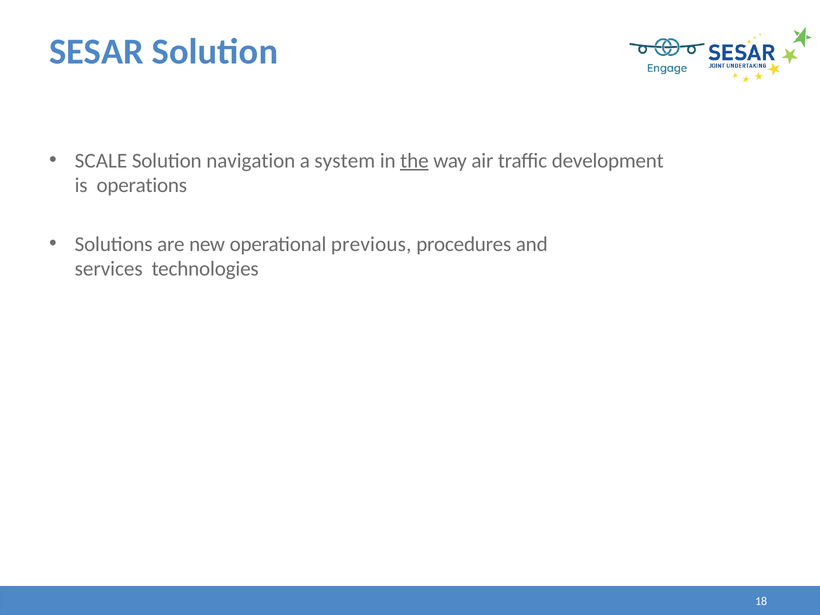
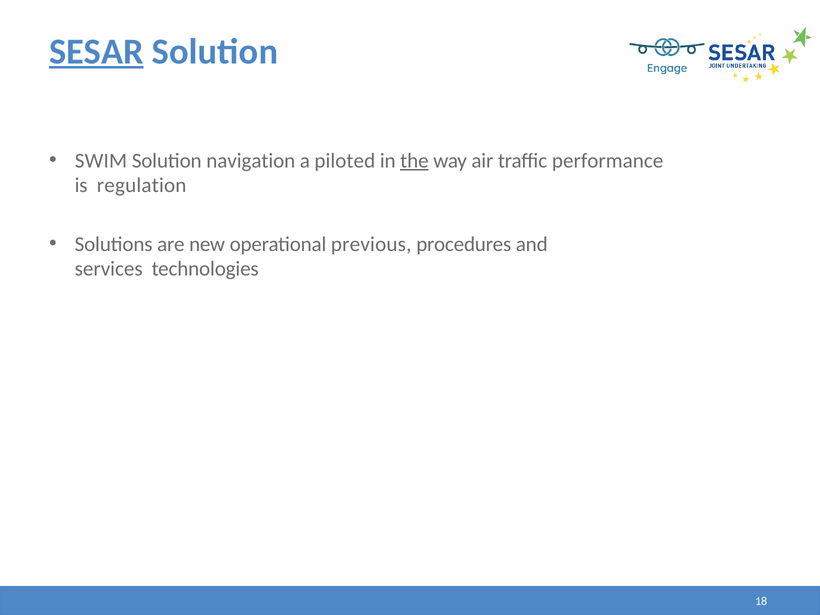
SESAR underline: none -> present (96, 52)
SCALE: SCALE -> SWIM (101, 161)
system: system -> piloted (345, 161)
development: development -> performance (608, 161)
operations: operations -> regulation (142, 185)
